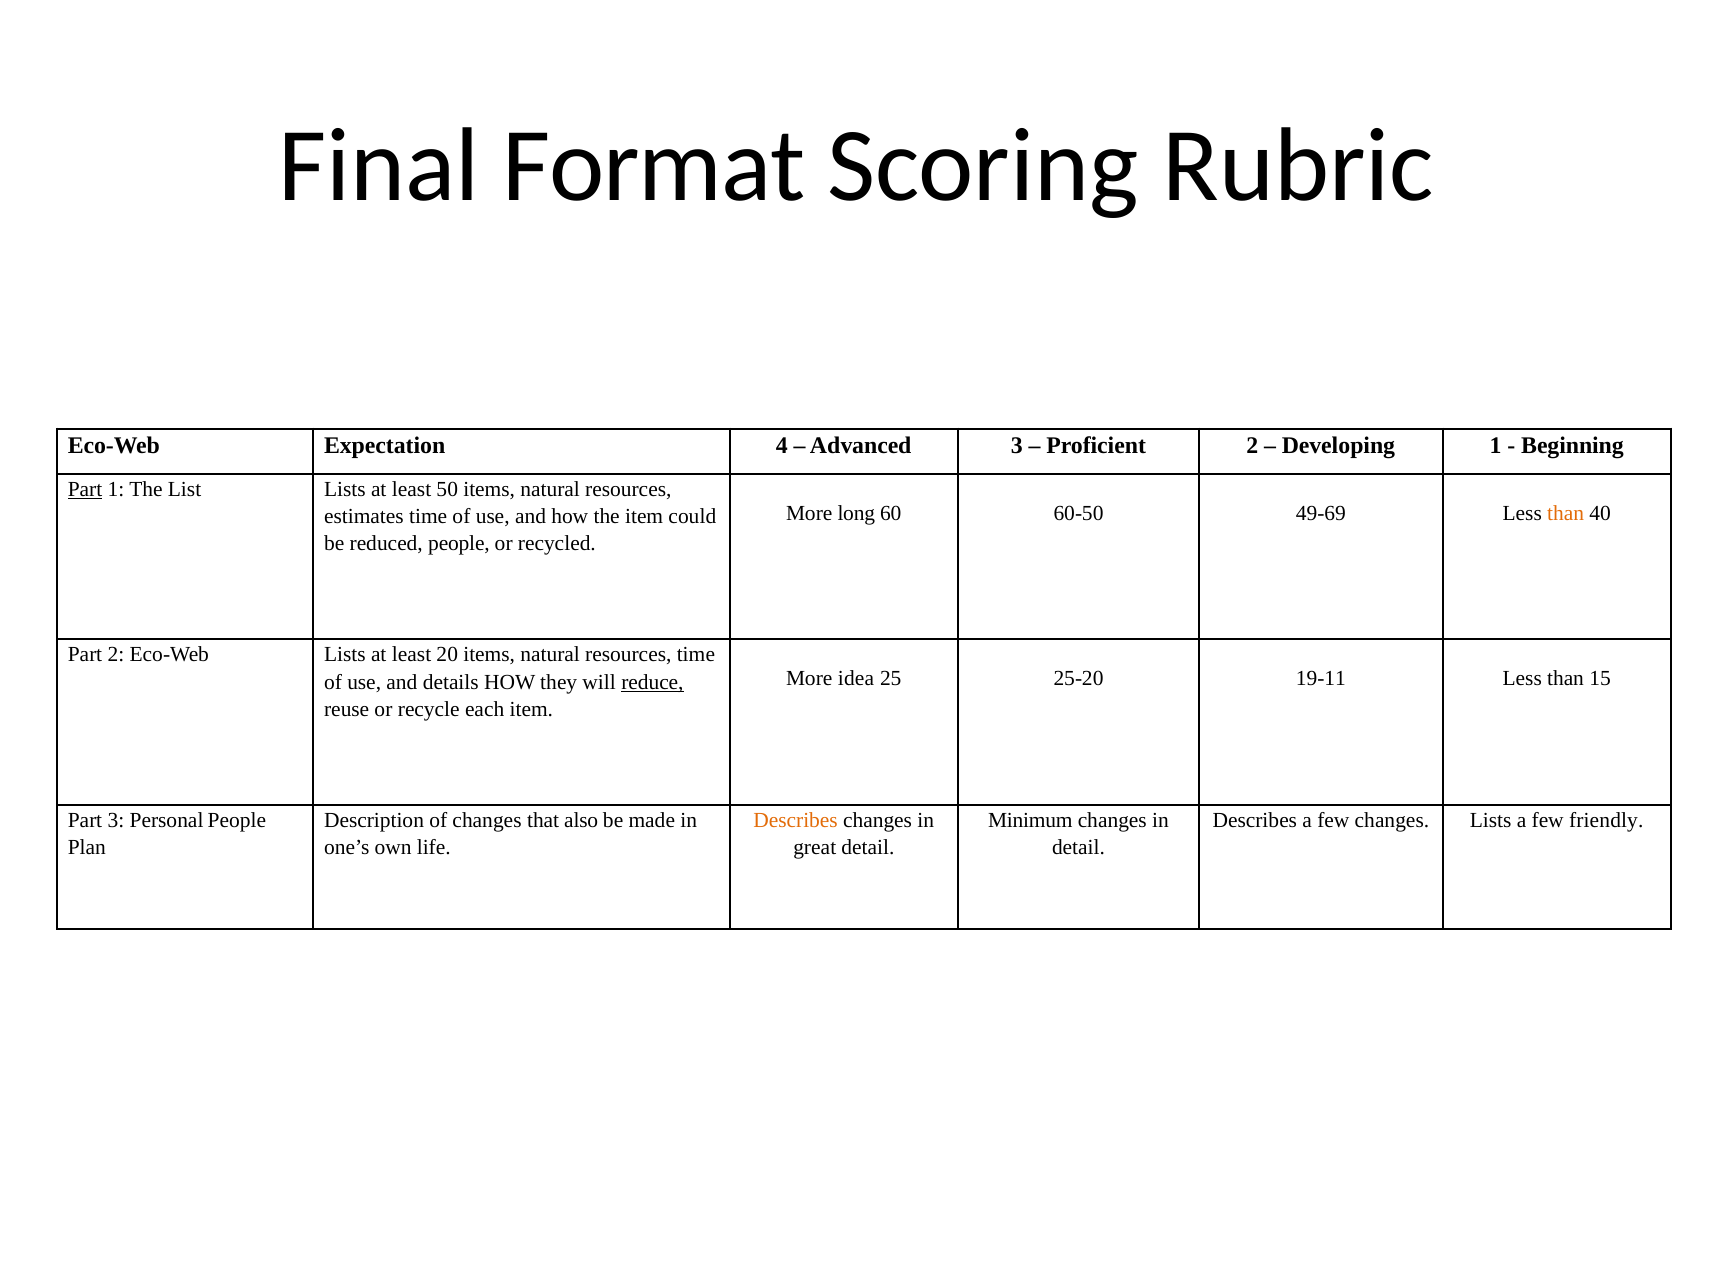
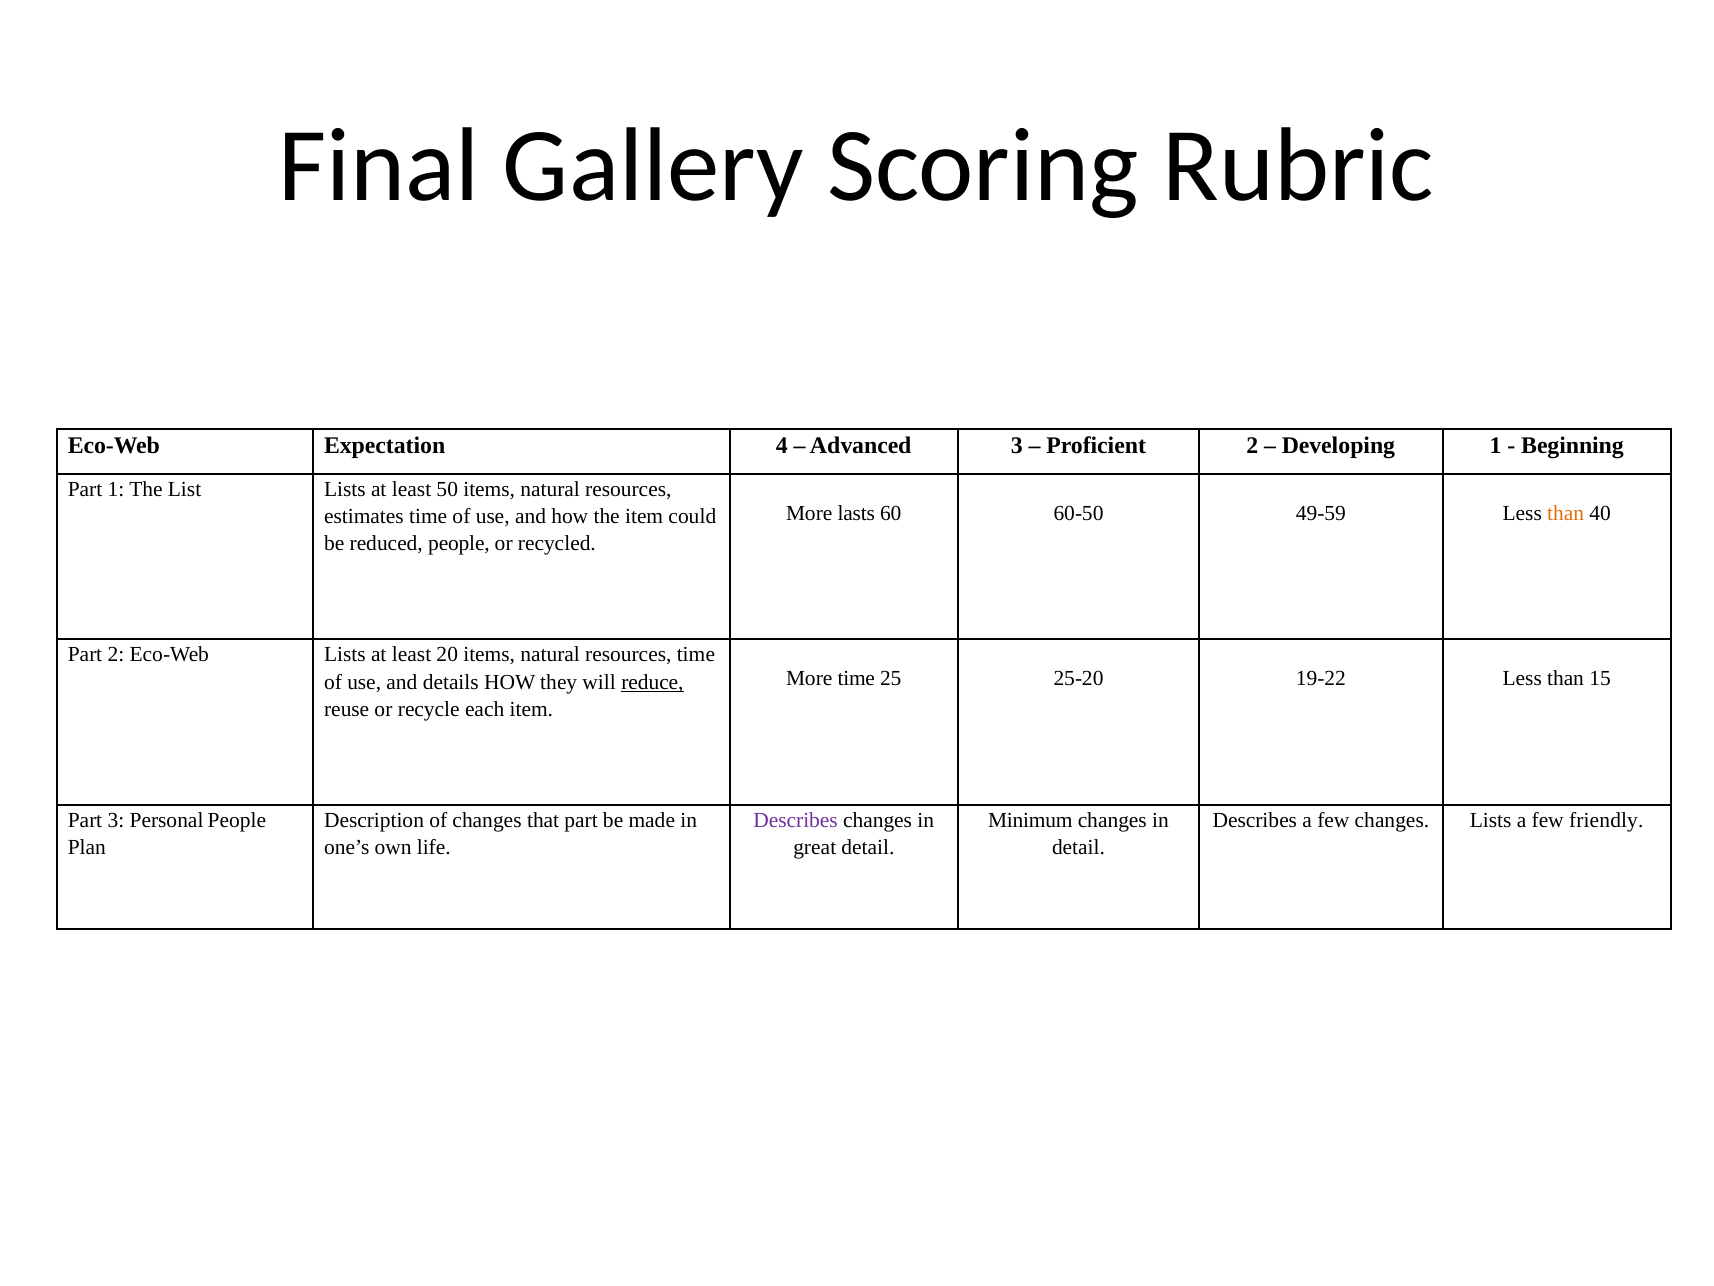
Format: Format -> Gallery (653, 166)
Part underline: present -> none (85, 489)
long: long -> lasts (856, 513)
49-69: 49-69 -> 49-59 (1321, 513)
More idea: idea -> time (856, 678)
19-11: 19-11 -> 19-22 (1321, 678)
that also: also -> part (581, 820)
Describes colour: orange -> purple (796, 820)
